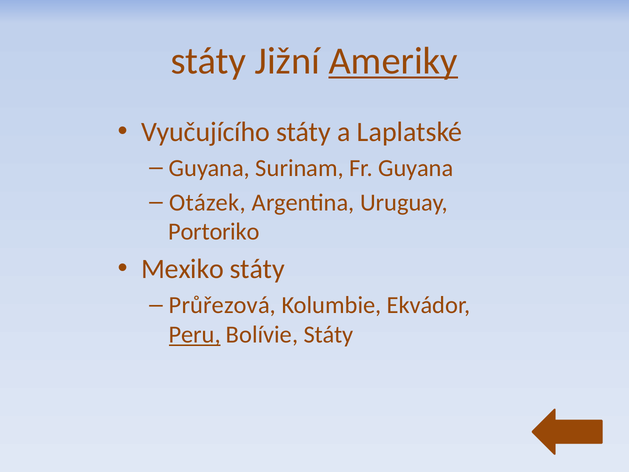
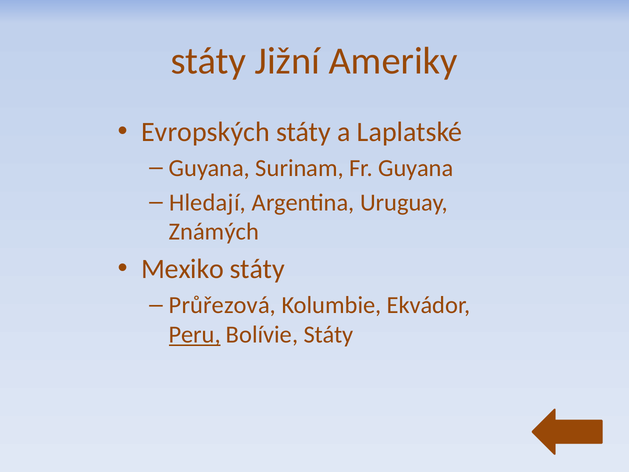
Ameriky underline: present -> none (393, 61)
Vyučujícího: Vyučujícího -> Evropských (205, 132)
Otázek: Otázek -> Hledají (208, 202)
Portoriko: Portoriko -> Známých (214, 232)
